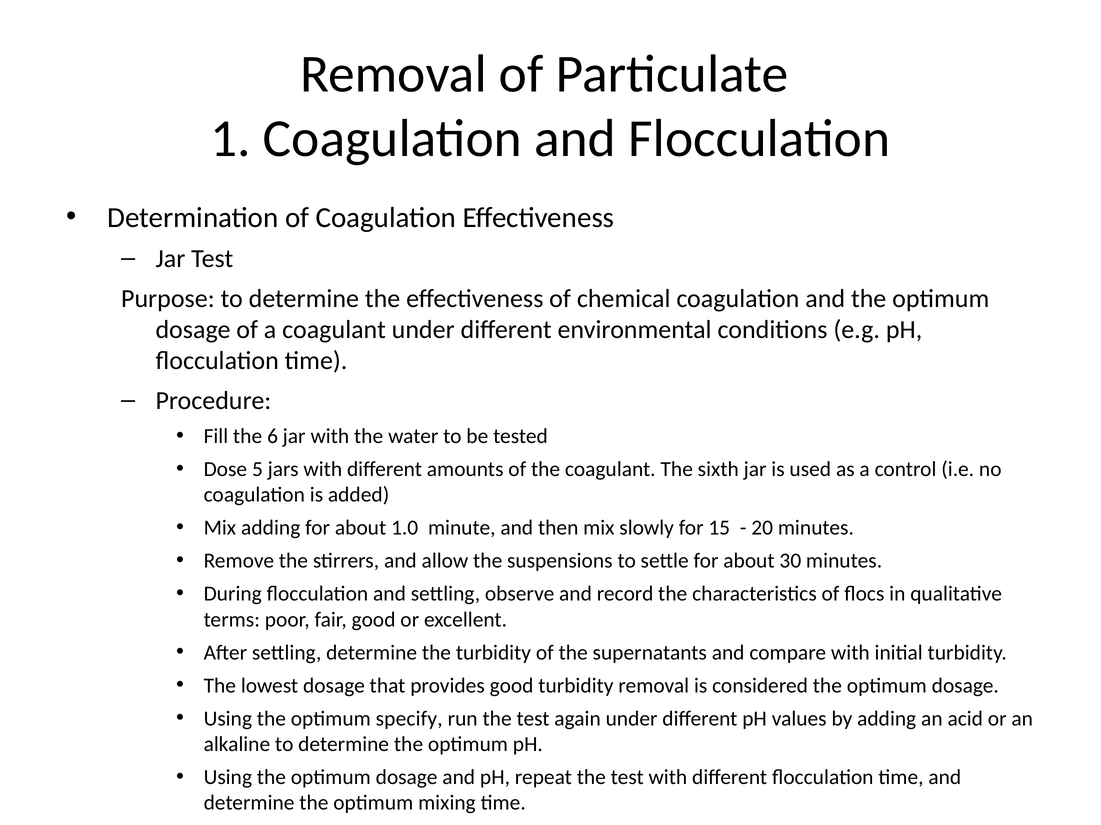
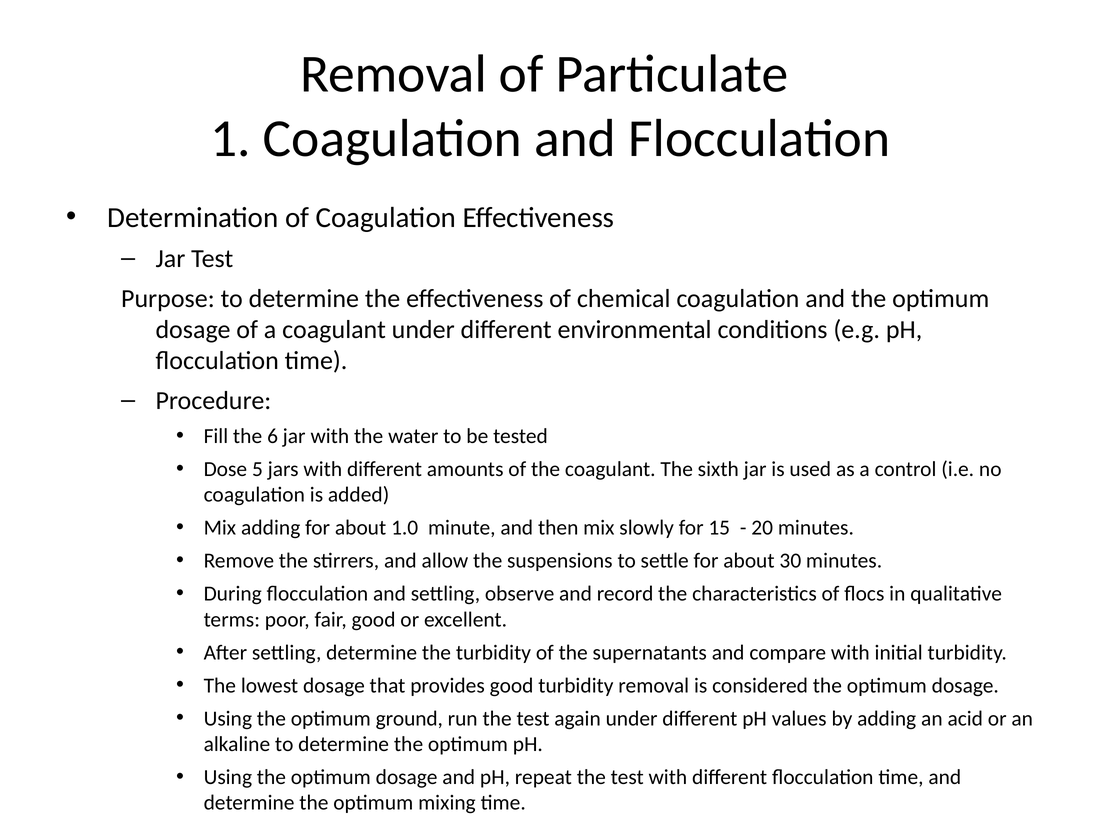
specify: specify -> ground (409, 719)
